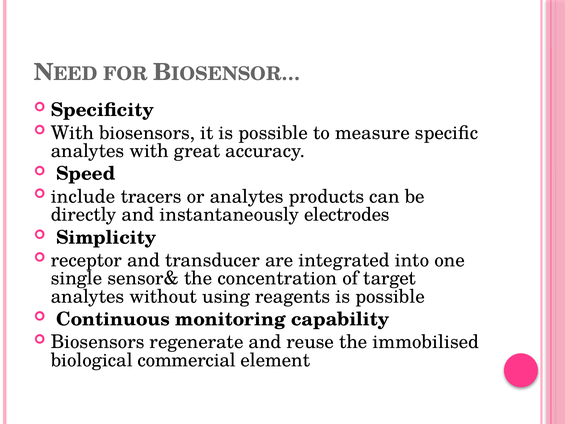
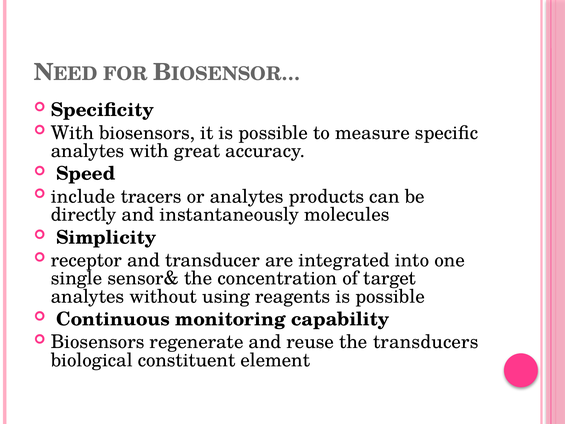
electrodes: electrodes -> molecules (347, 215)
immobilised: immobilised -> transducers (426, 342)
commercial: commercial -> constituent (187, 360)
